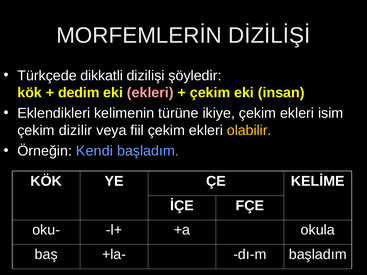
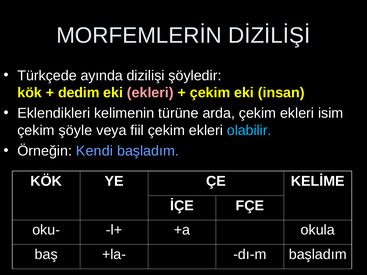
dikkatli: dikkatli -> ayında (102, 76)
ikiye: ikiye -> arda (219, 113)
dizilir: dizilir -> şöyle (75, 130)
olabilir colour: yellow -> light blue (249, 130)
